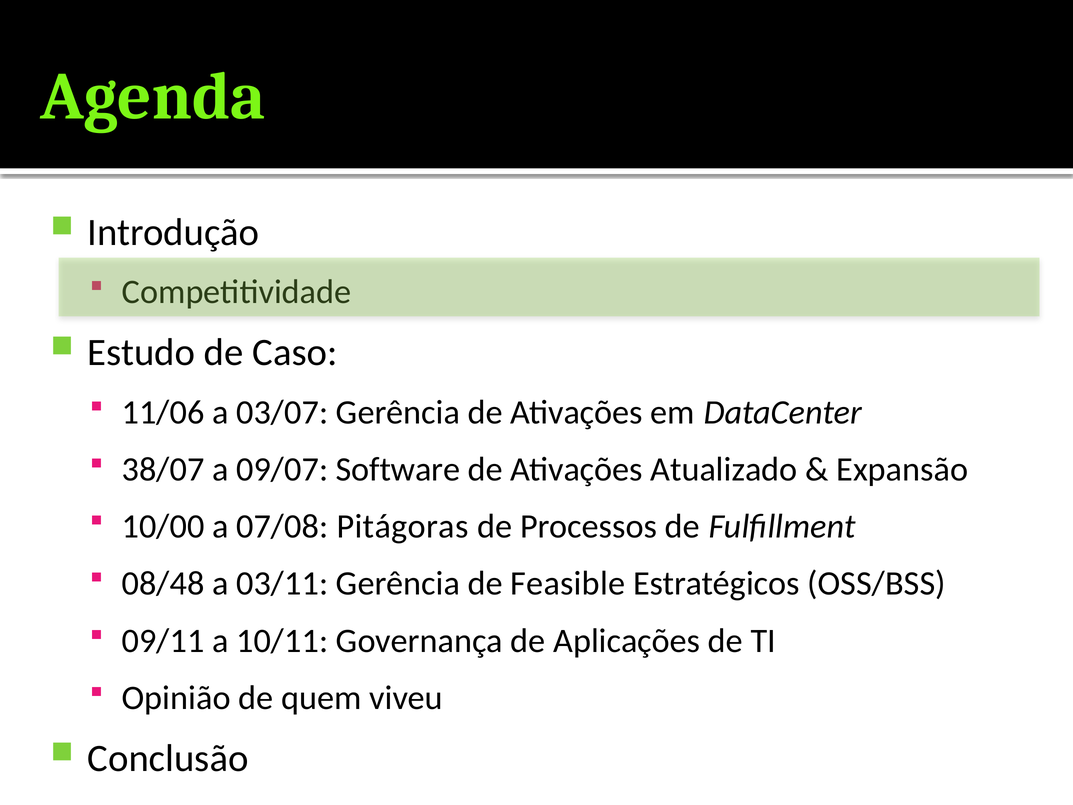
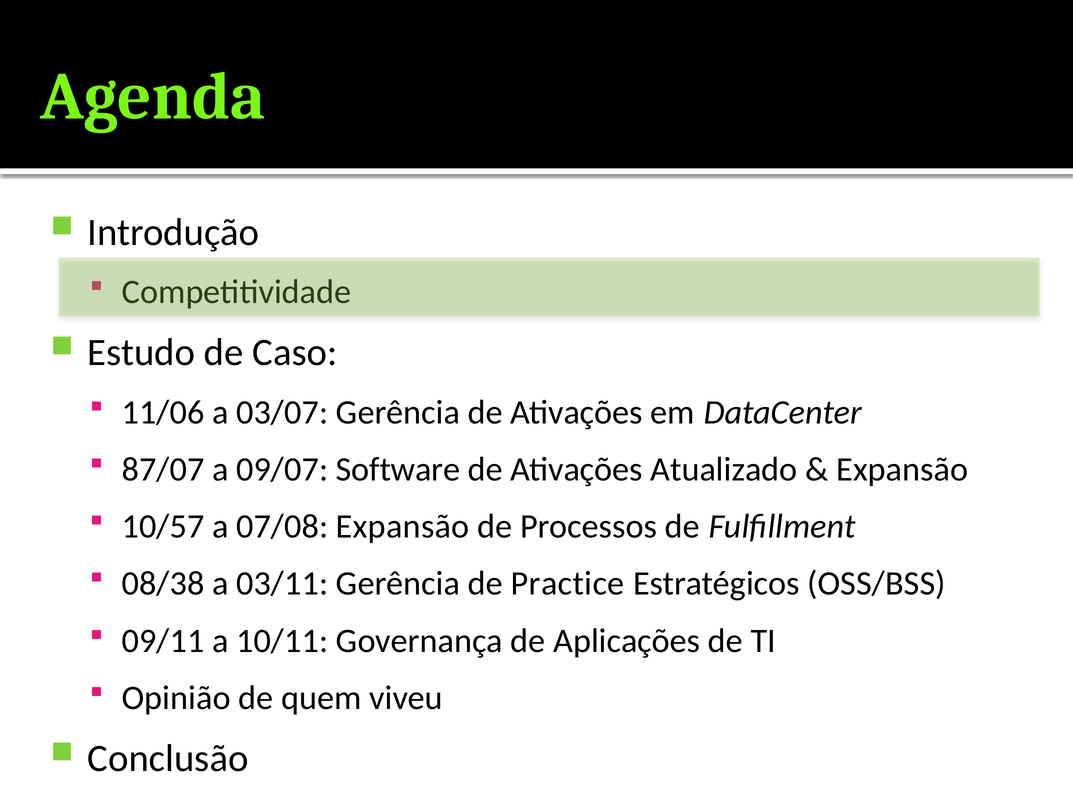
38/07: 38/07 -> 87/07 (163, 469)
10/00: 10/00 -> 10/57 (163, 526)
07/08 Pitágoras: Pitágoras -> Expansão (403, 526)
08/48: 08/48 -> 08/38 (163, 583)
Feasible: Feasible -> Practice (568, 583)
